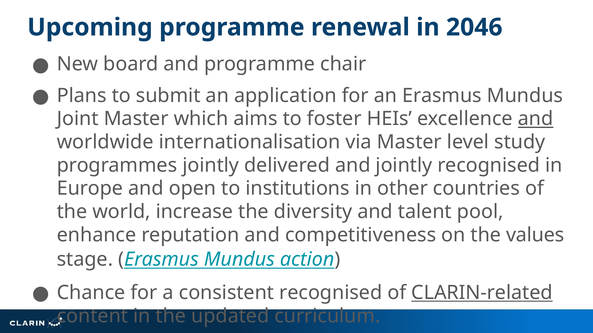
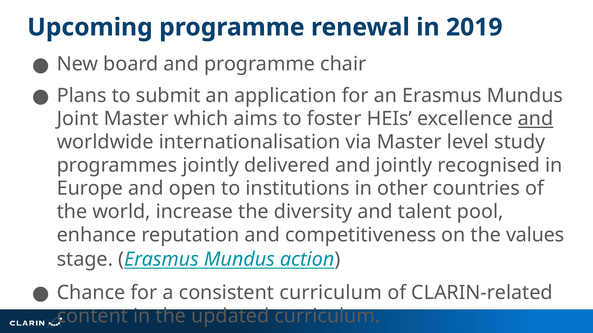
2046: 2046 -> 2019 (474, 27)
consistent recognised: recognised -> curriculum (331, 293)
CLARIN-related underline: present -> none (482, 293)
